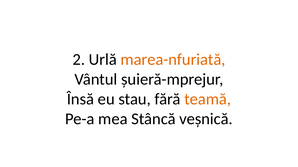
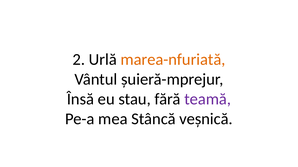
teamă colour: orange -> purple (208, 99)
